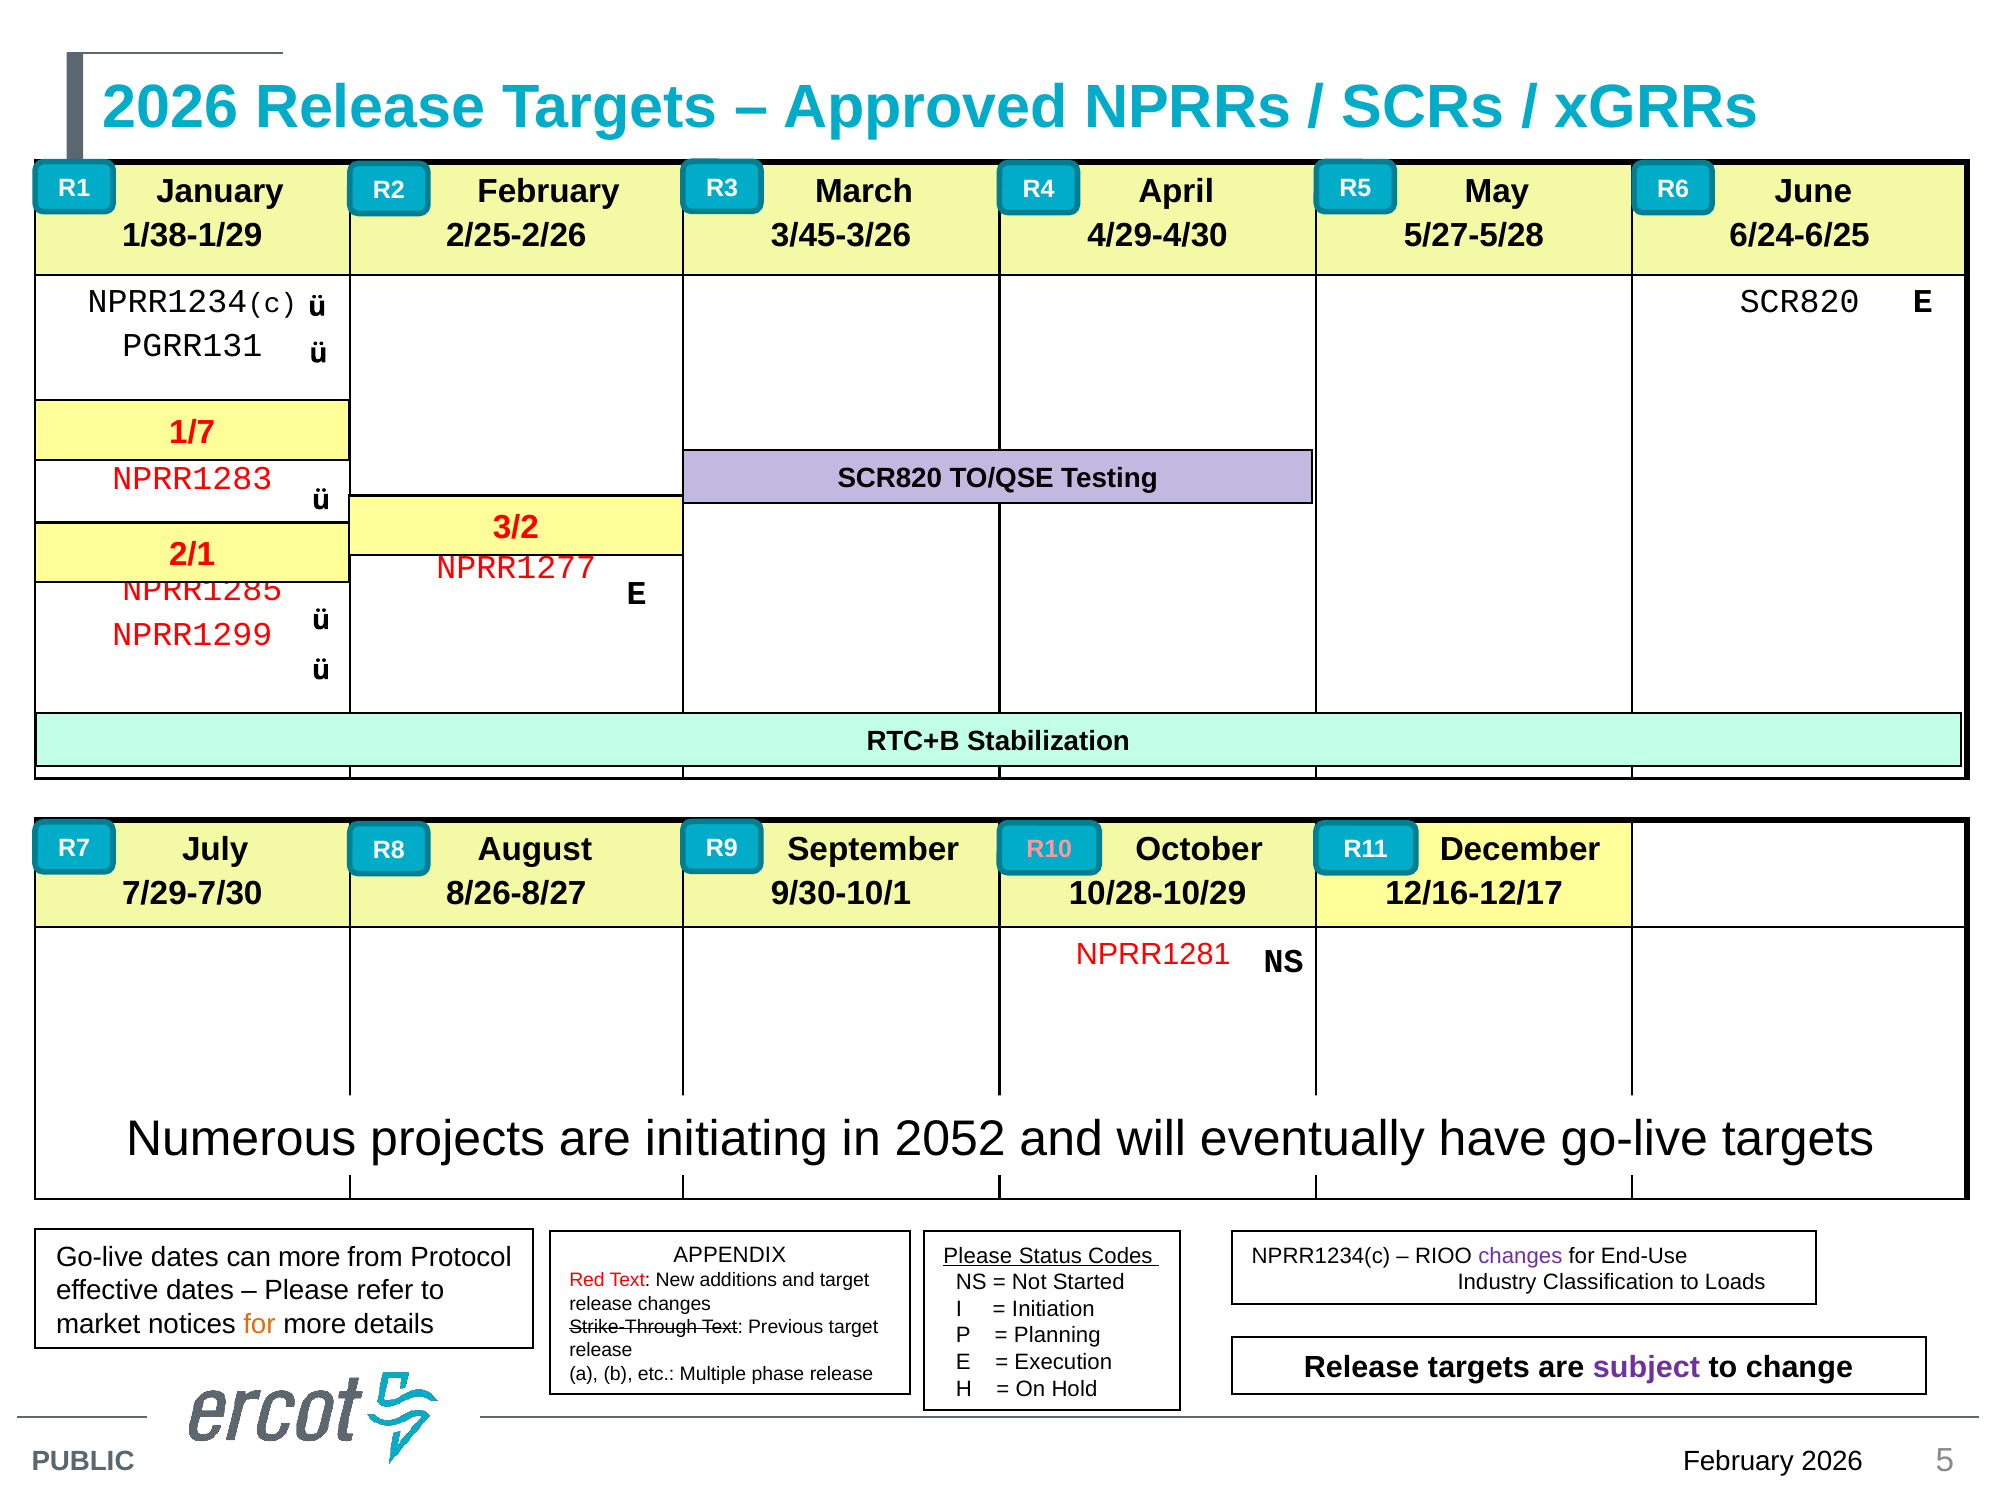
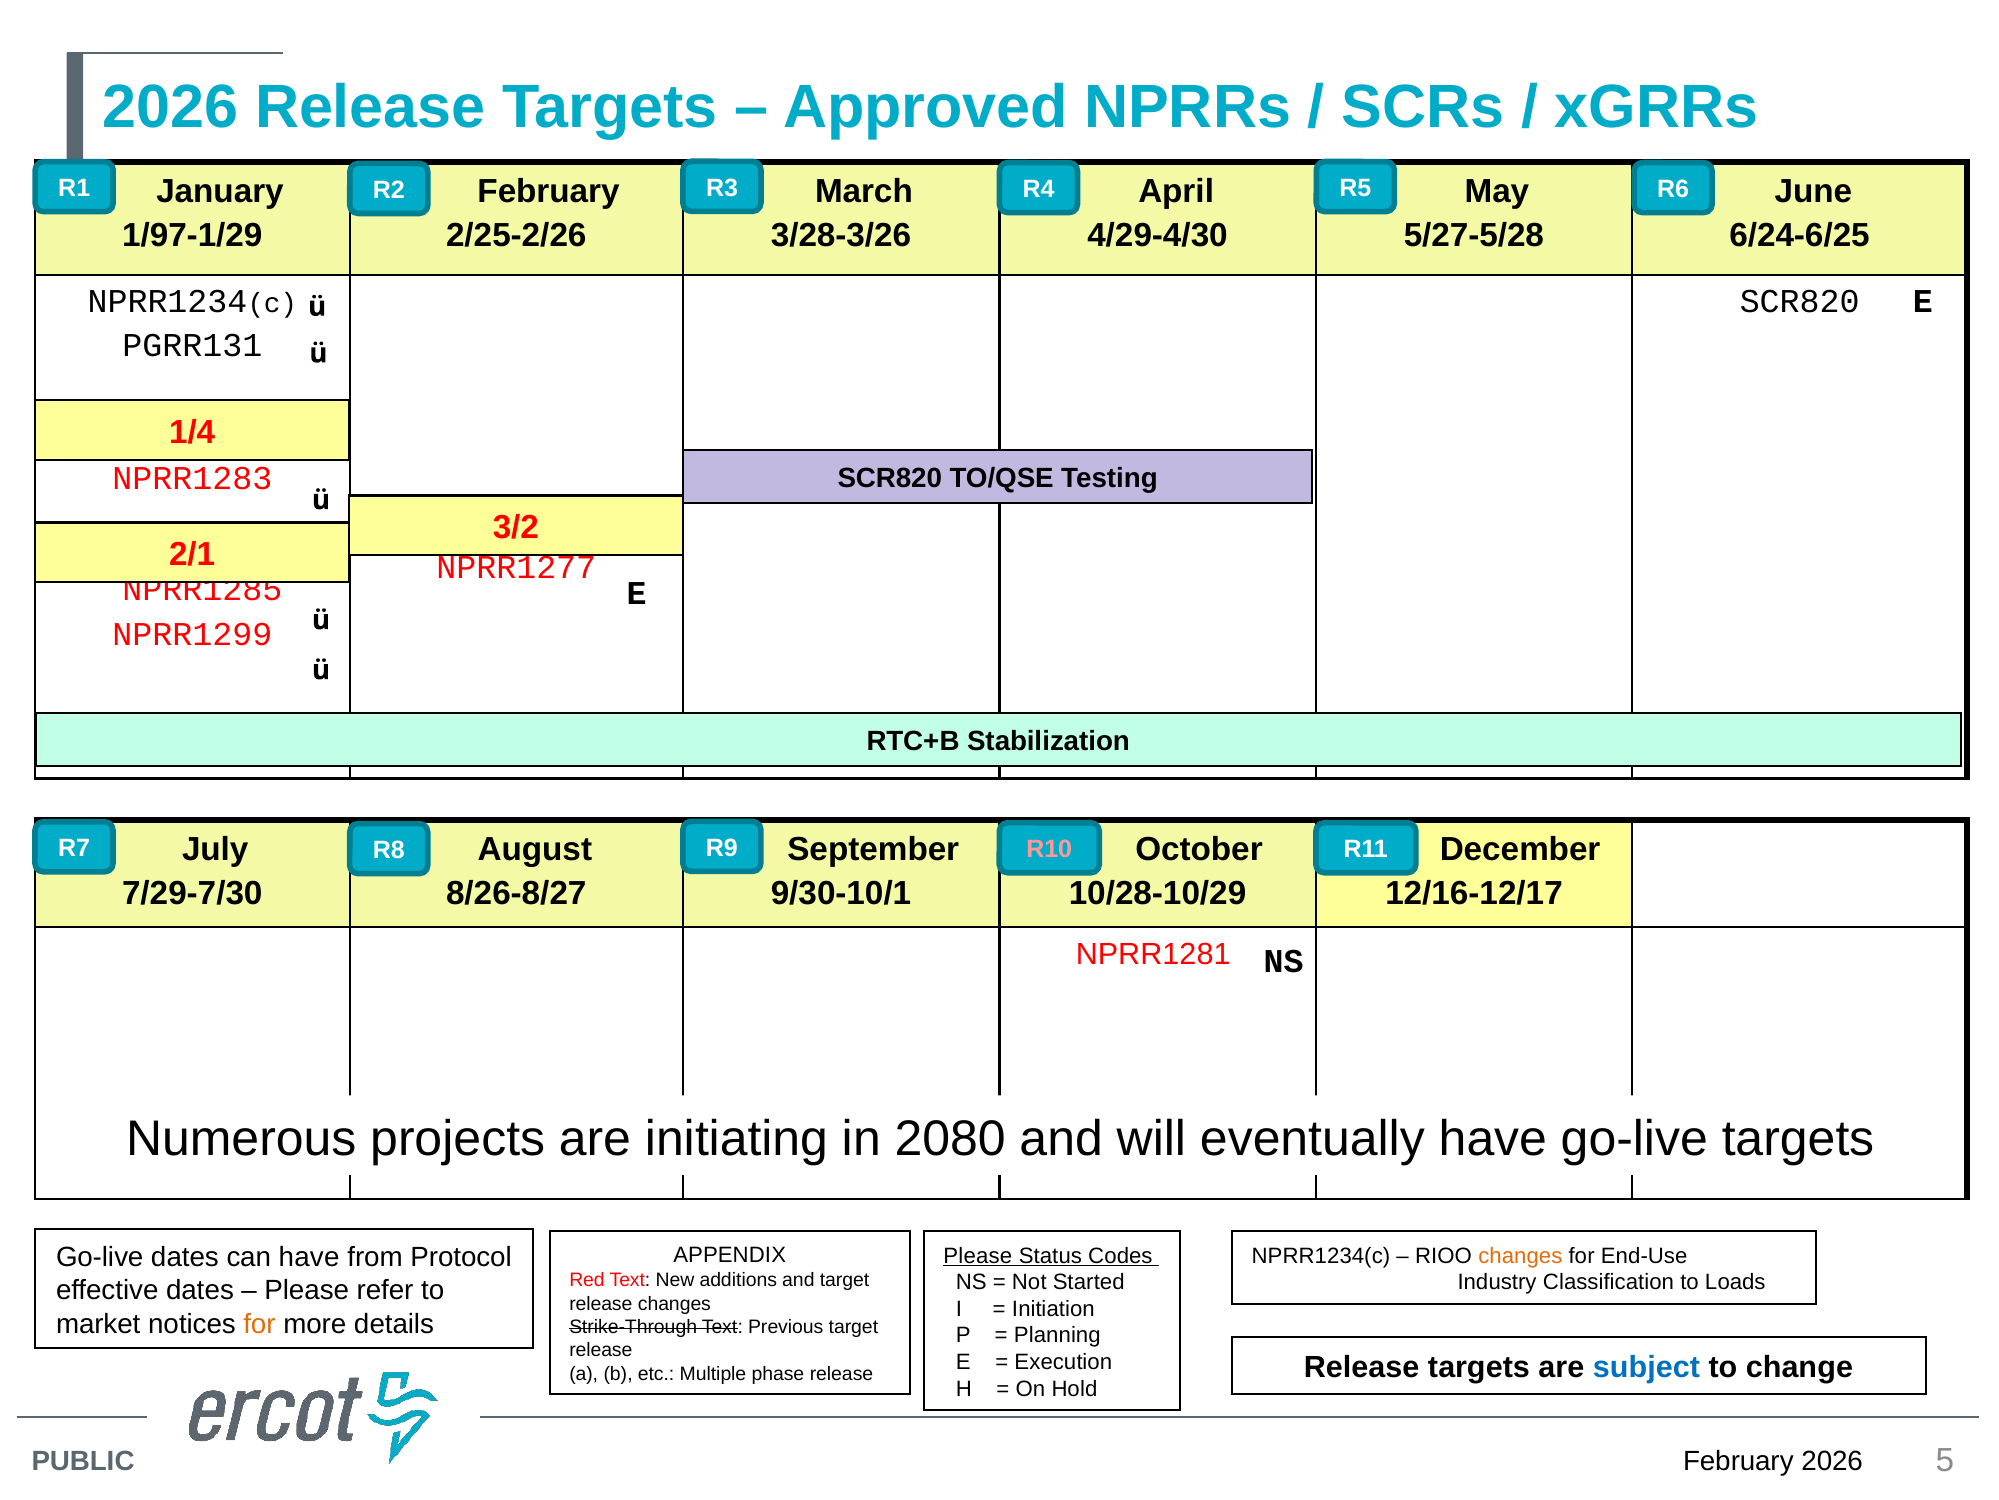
1/38-1/29: 1/38-1/29 -> 1/97-1/29 (192, 235)
3/45-3/26: 3/45-3/26 -> 3/28-3/26 (841, 235)
1/7: 1/7 -> 1/4 (192, 432)
2052: 2052 -> 2080 (950, 1138)
can more: more -> have (309, 1256)
changes colour: purple -> orange (1520, 1255)
subject colour: purple -> blue (1646, 1367)
